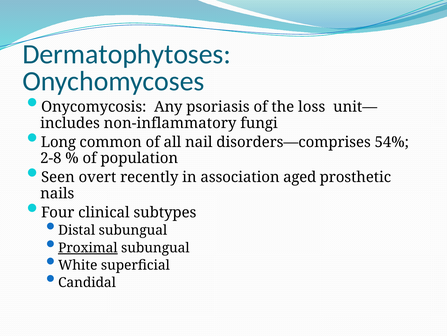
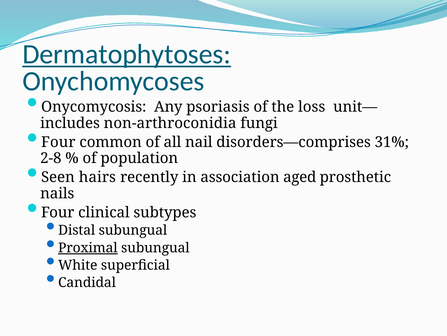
Dermatophytoses underline: none -> present (127, 54)
non-inflammatory: non-inflammatory -> non-arthroconidia (170, 123)
Long: Long -> Four (58, 142)
54%: 54% -> 31% (392, 142)
overt: overt -> hairs (97, 177)
